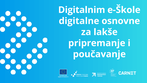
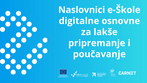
Digitalnim: Digitalnim -> Naslovnici (82, 10)
